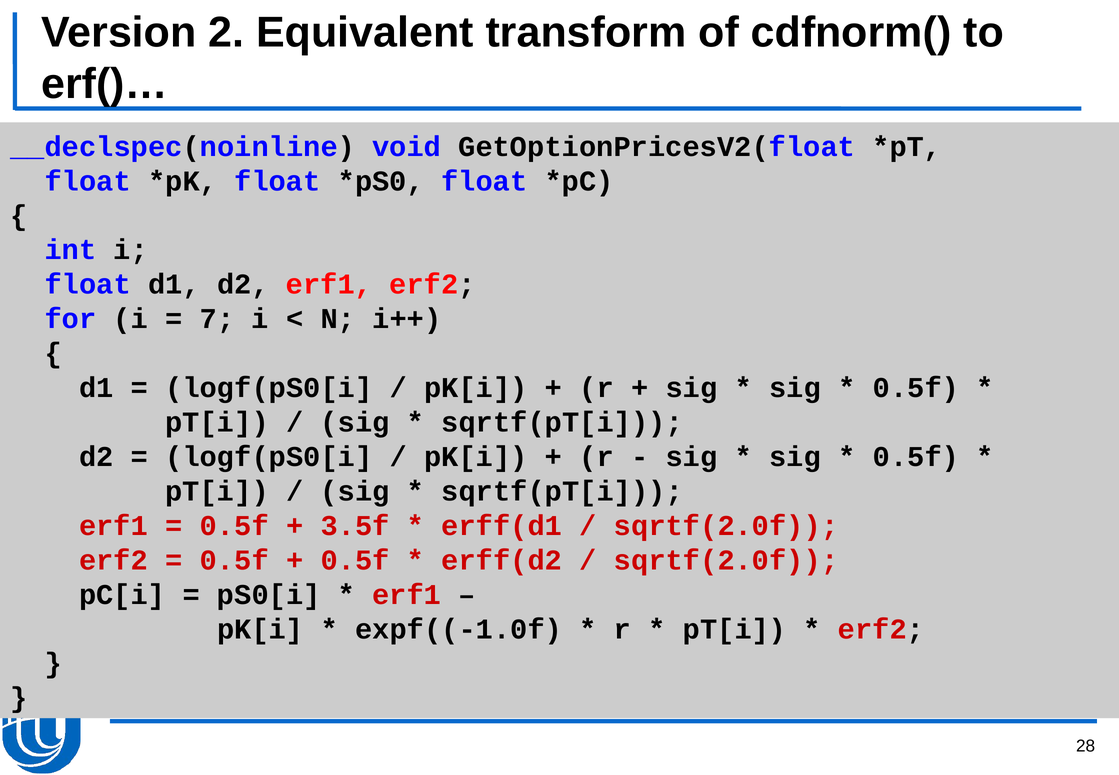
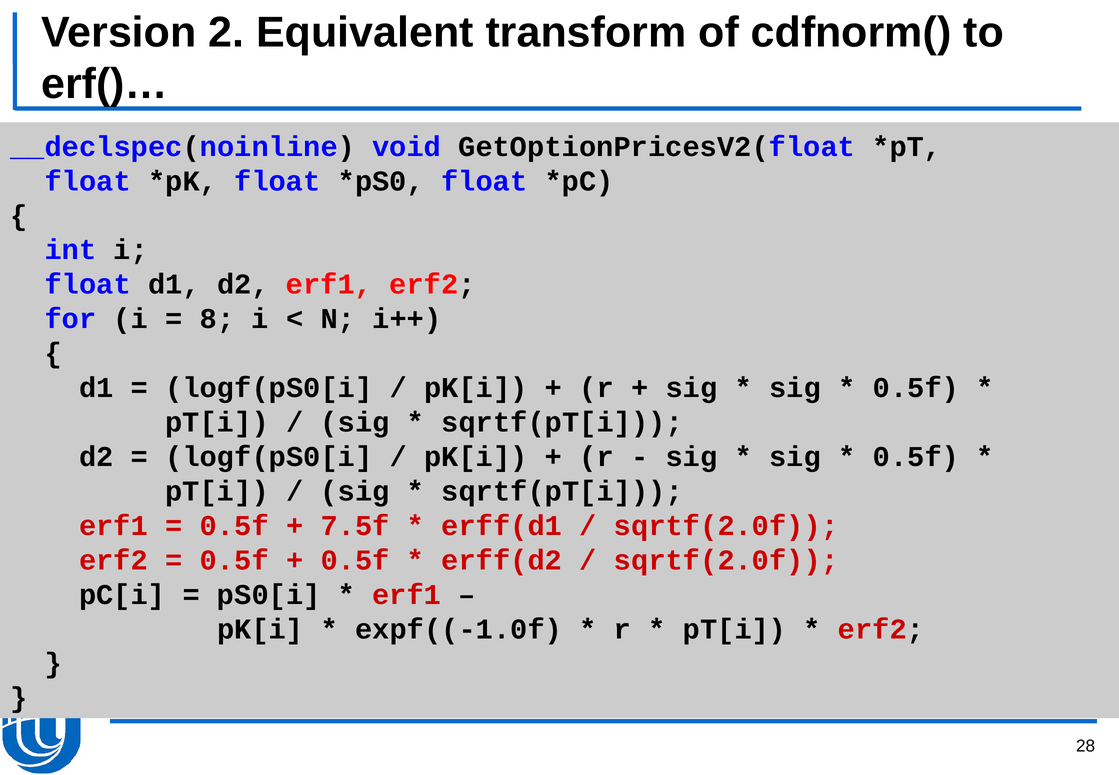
7: 7 -> 8 (217, 319)
3.5f: 3.5f -> 7.5f (355, 525)
